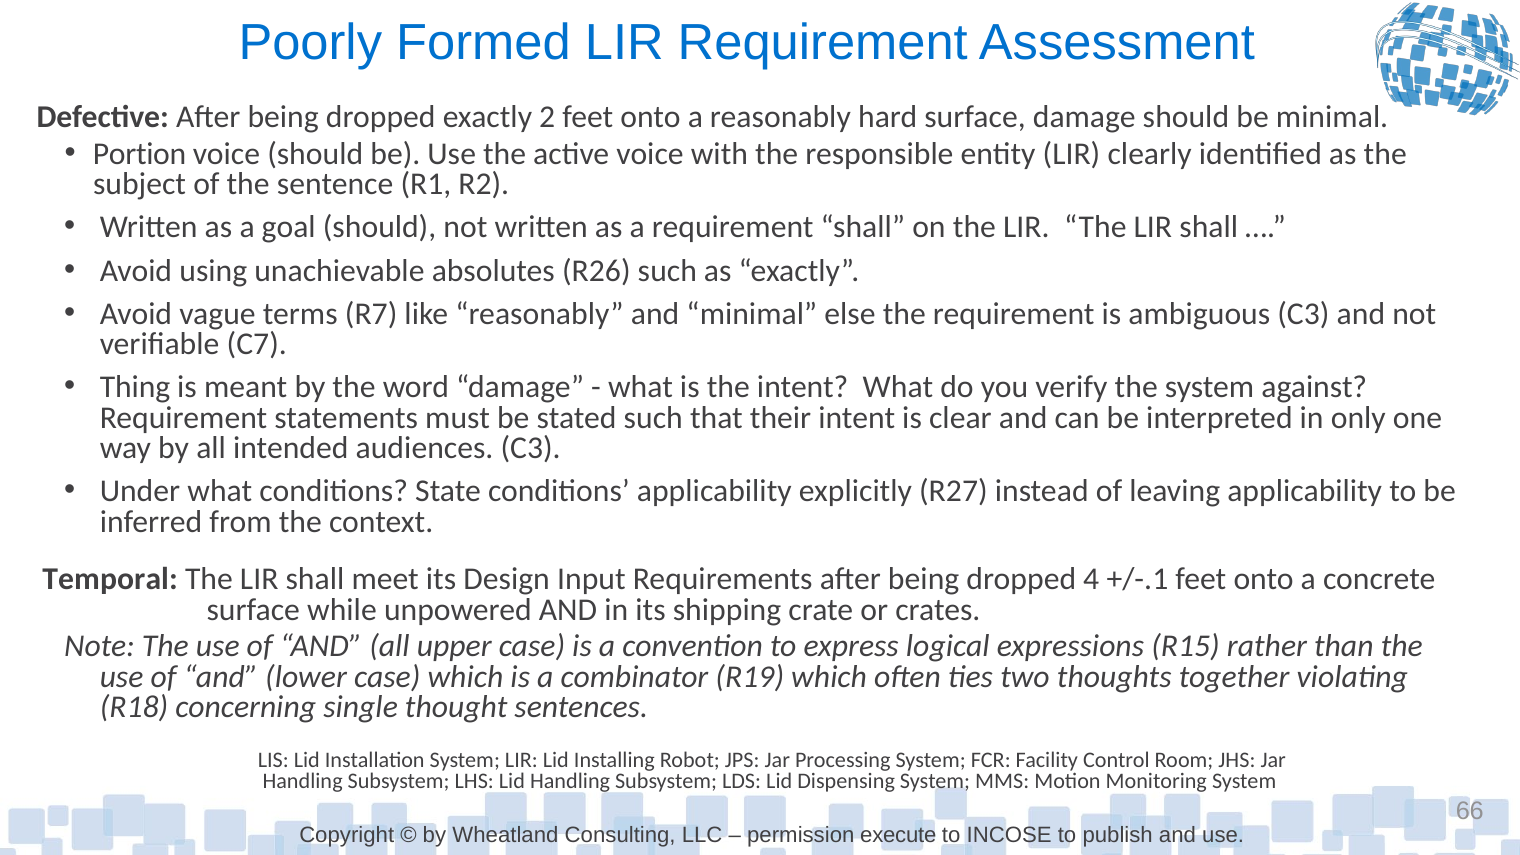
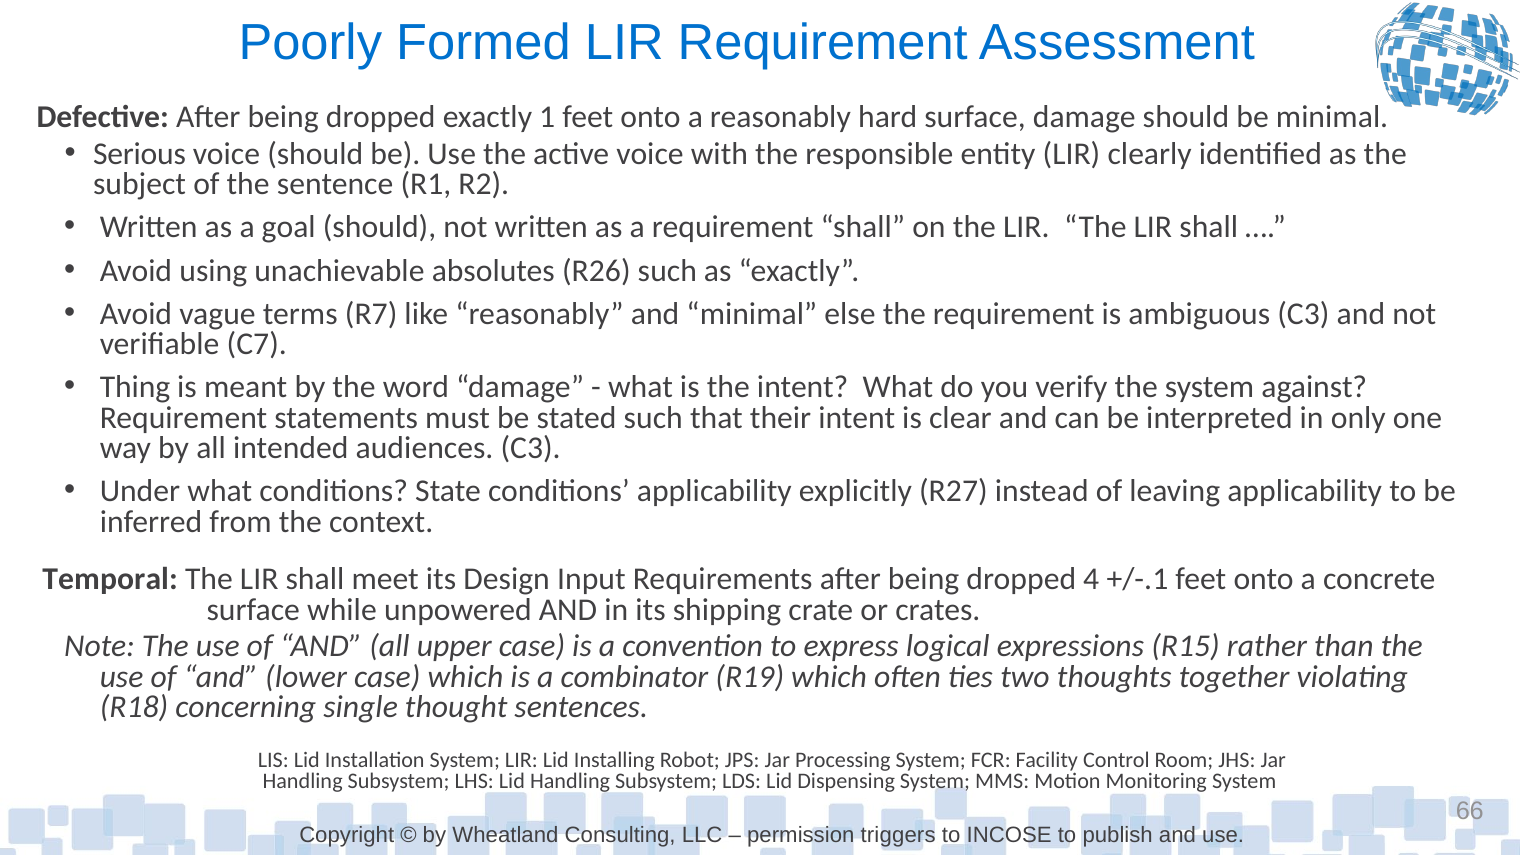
2: 2 -> 1 (547, 117)
Portion: Portion -> Serious (140, 154)
execute: execute -> triggers (898, 835)
